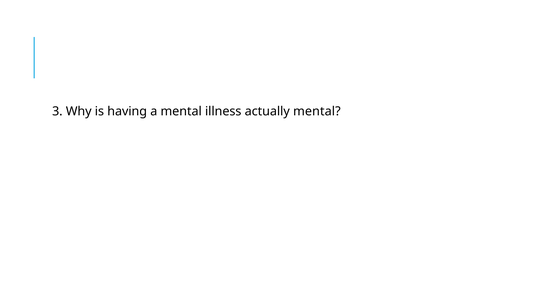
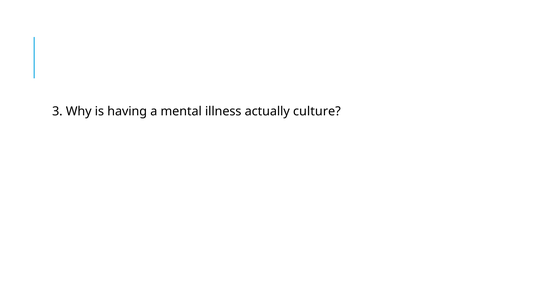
actually mental: mental -> culture (317, 111)
